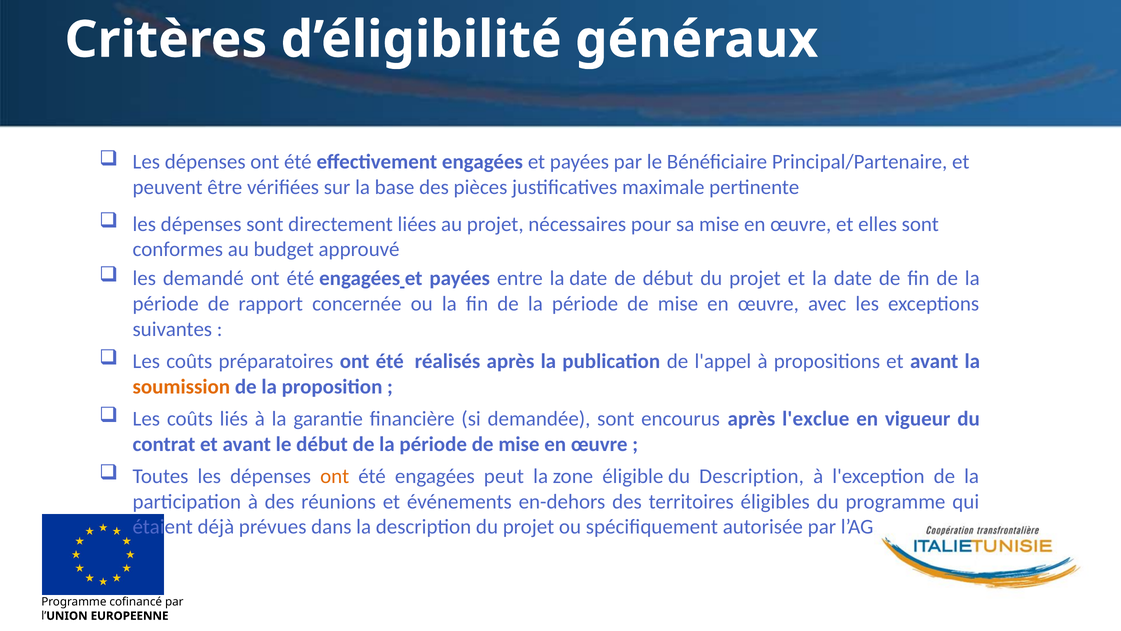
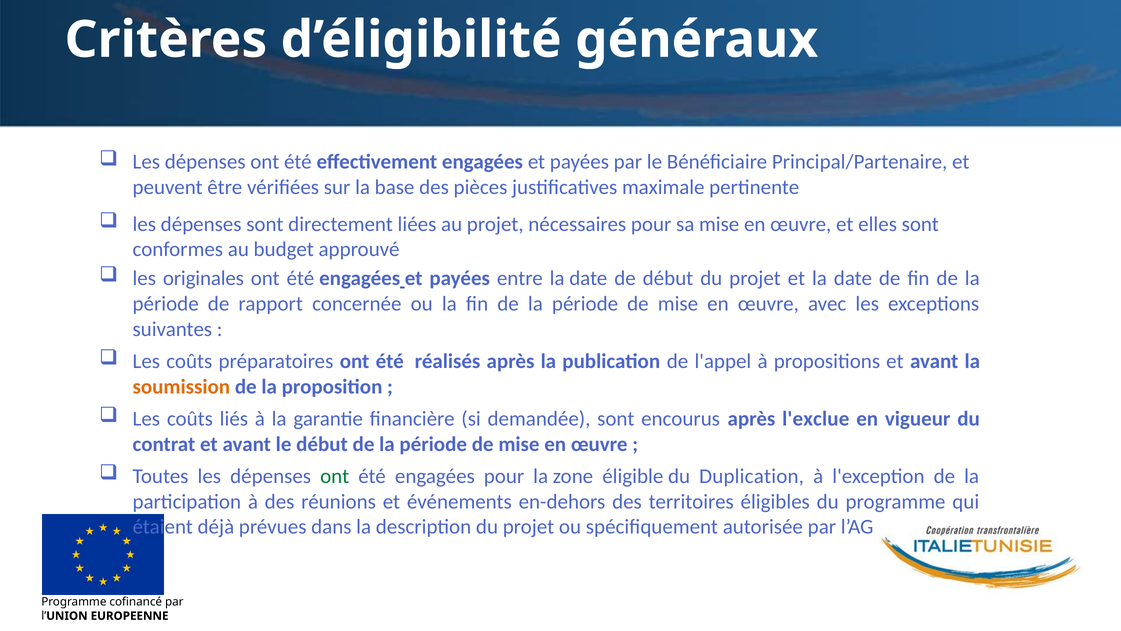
demandé: demandé -> originales (203, 278)
ont colour: orange -> green (335, 476)
engagées peut: peut -> pour (504, 476)
du Description: Description -> Duplication (752, 476)
